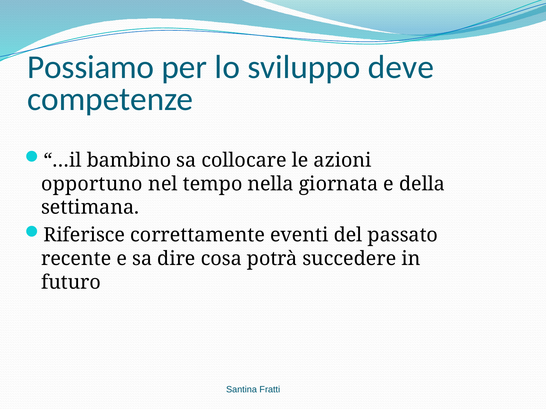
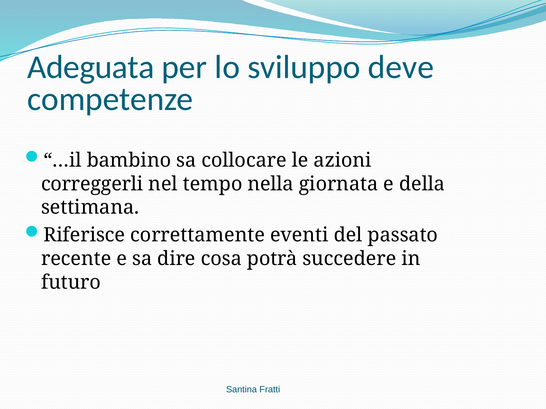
Possiamo: Possiamo -> Adeguata (91, 67)
opportuno: opportuno -> correggerli (92, 184)
